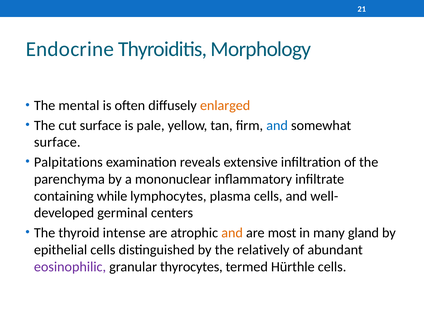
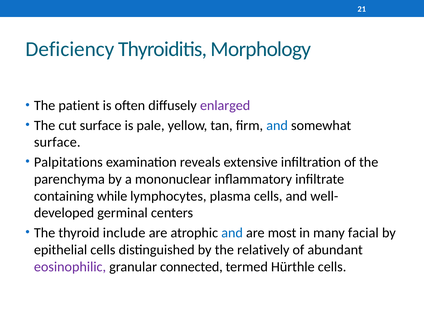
Endocrine: Endocrine -> Deficiency (70, 49)
mental: mental -> patient (79, 106)
enlarged colour: orange -> purple (225, 106)
intense: intense -> include (124, 233)
and colour: orange -> blue (232, 233)
gland: gland -> facial (363, 233)
thyrocytes: thyrocytes -> connected (191, 267)
